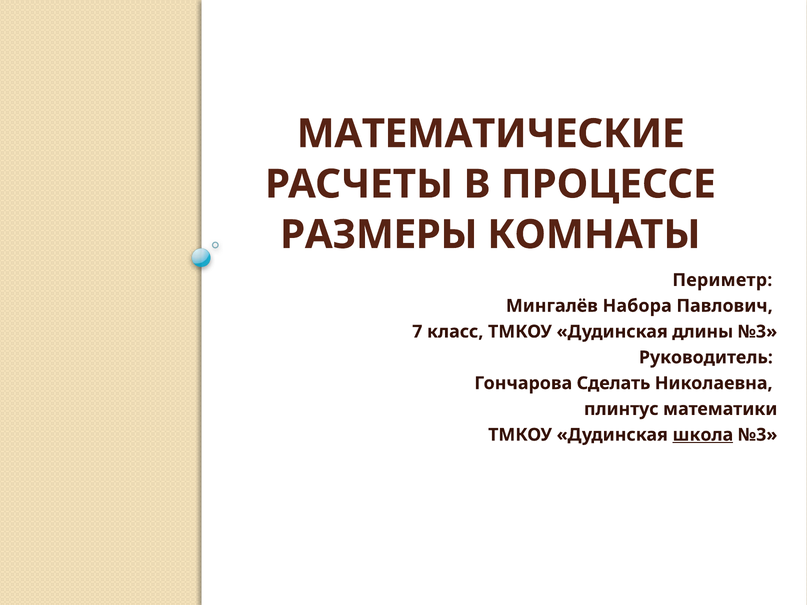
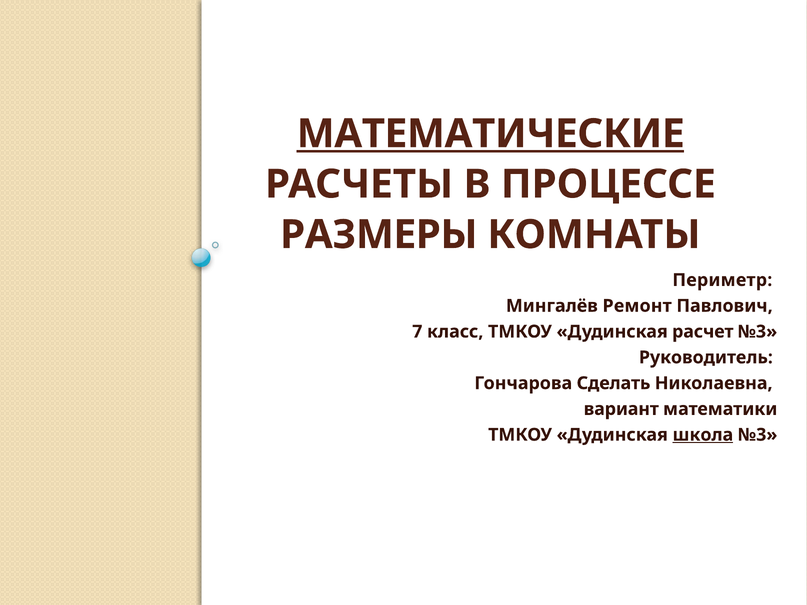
МАТЕМАТИЧЕСКИЕ underline: none -> present (491, 134)
Набора: Набора -> Ремонт (637, 306)
длины: длины -> расчет (703, 332)
плинтус: плинтус -> вариант (621, 409)
